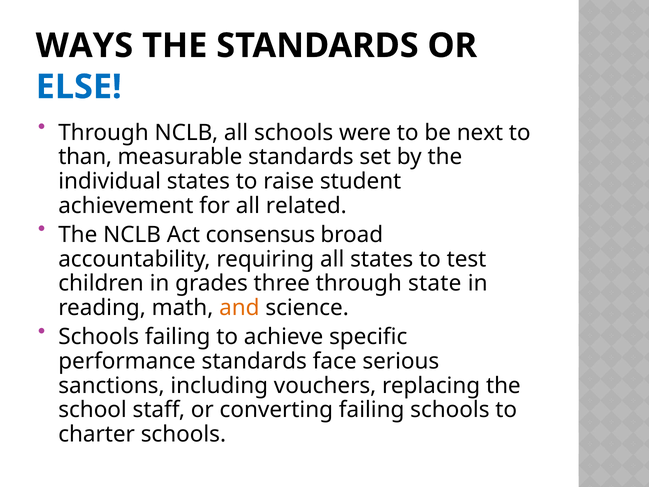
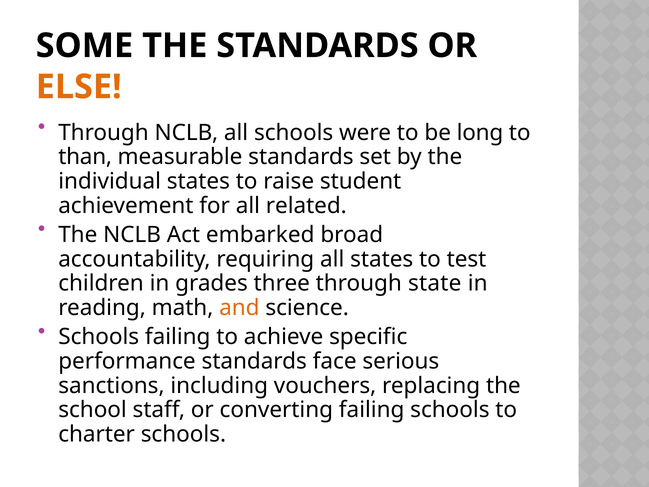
WAYS: WAYS -> SOME (84, 46)
ELSE colour: blue -> orange (79, 87)
next: next -> long (480, 133)
consensus: consensus -> embarked (260, 235)
